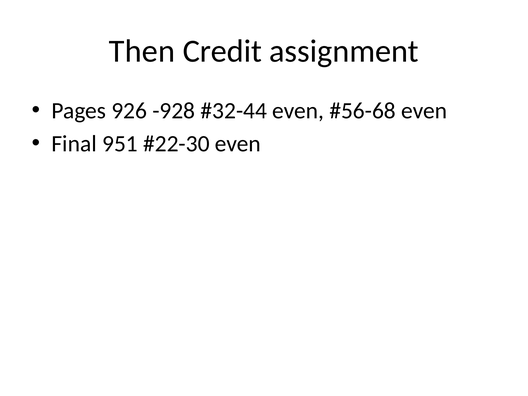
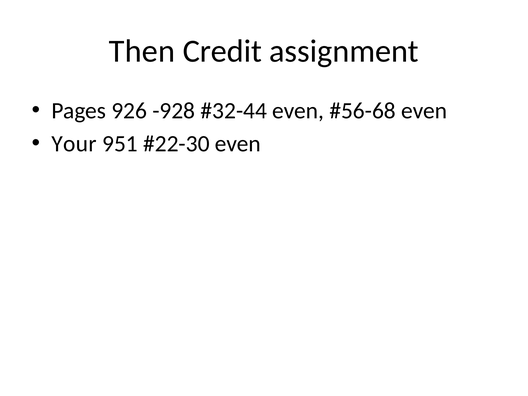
Final: Final -> Your (74, 144)
